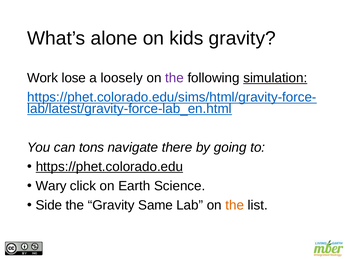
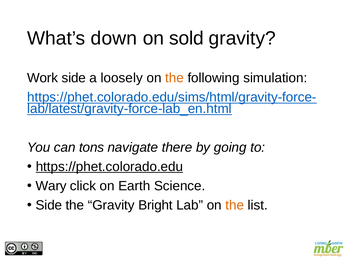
alone: alone -> down (114, 38)
kids: kids -> sold (187, 38)
Work lose: lose -> side (74, 78)
the colour: purple -> orange (175, 78)
simulation underline: present -> none (275, 78)
Same: Same -> Bright (156, 205)
